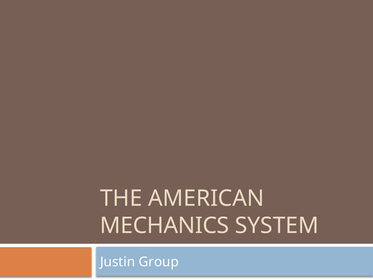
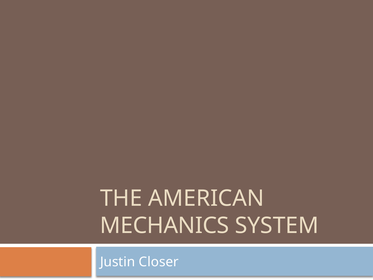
Group: Group -> Closer (159, 262)
